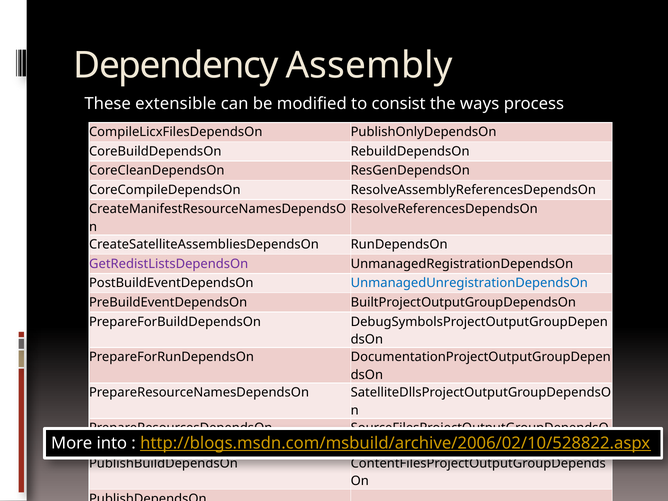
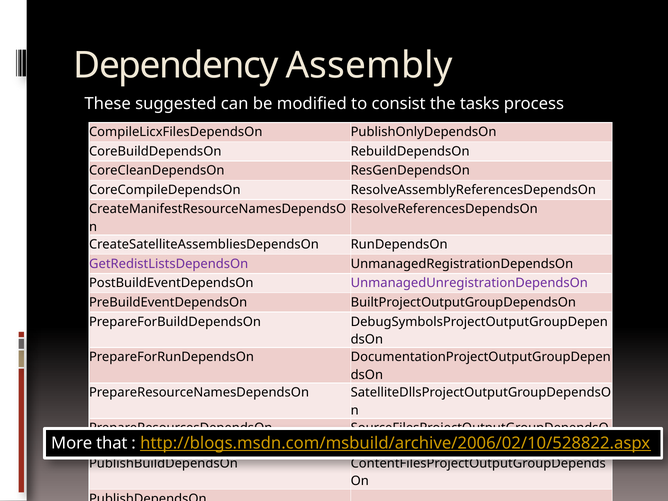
extensible: extensible -> suggested (176, 104)
ways: ways -> tasks (480, 104)
UnmanagedUnregistrationDependsOn colour: blue -> purple (469, 283)
into: into -> that (112, 443)
